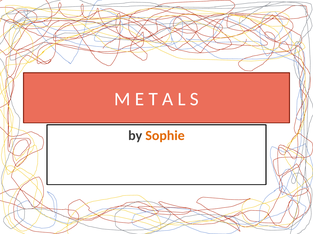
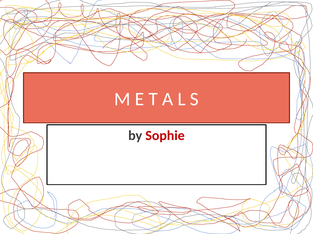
Sophie colour: orange -> red (165, 136)
